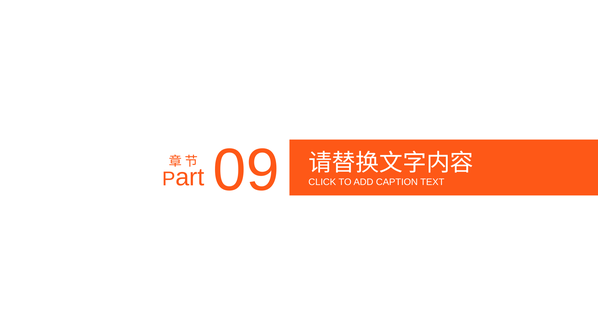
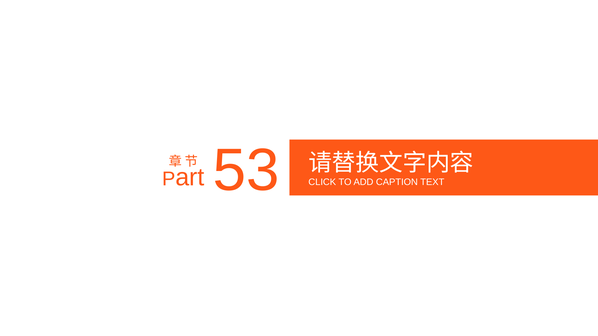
09: 09 -> 53 (246, 171)
